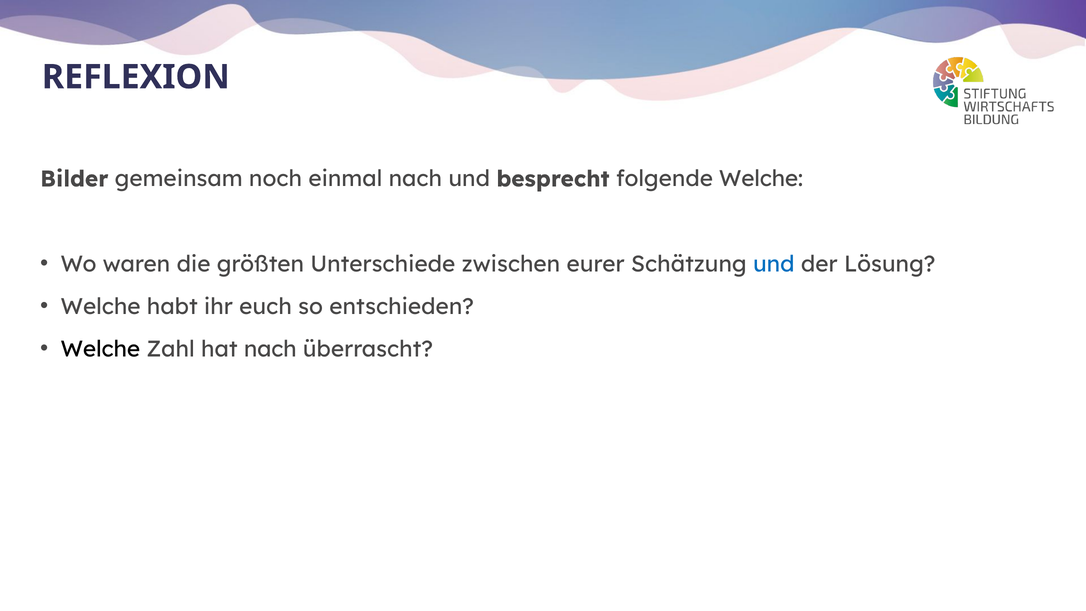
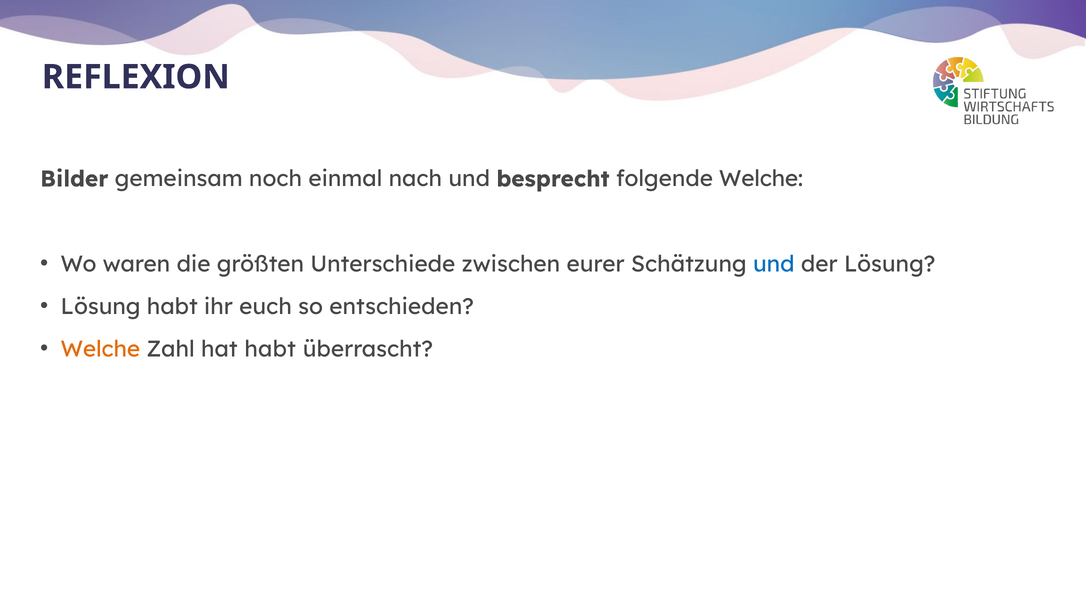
Welche: Welche -> Lösung (101, 307)
Welche colour: black -> orange (100, 349)
hat nach: nach -> habt (270, 349)
